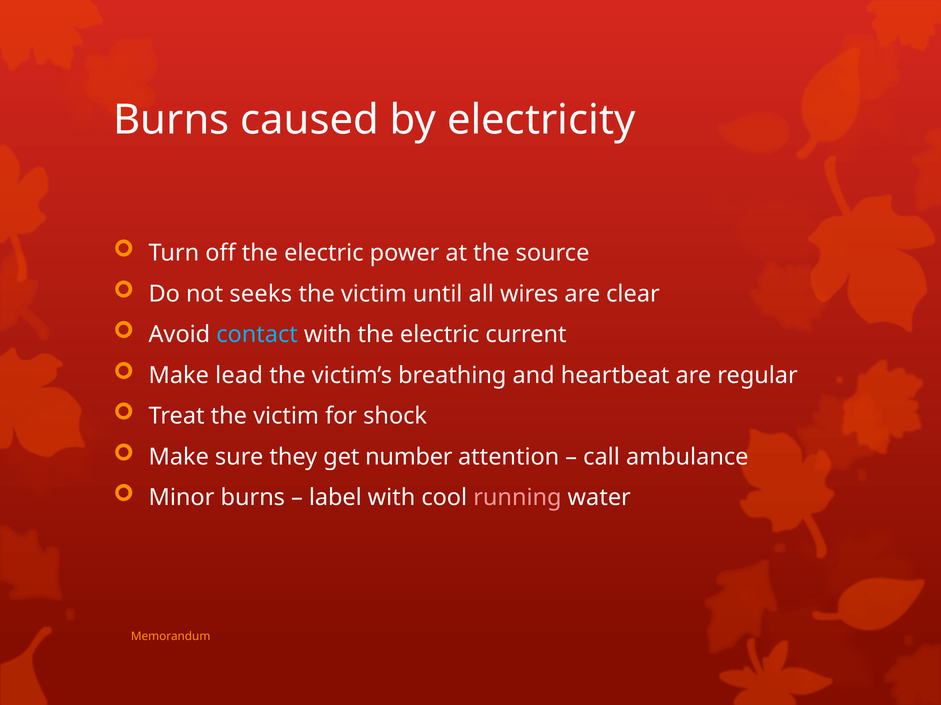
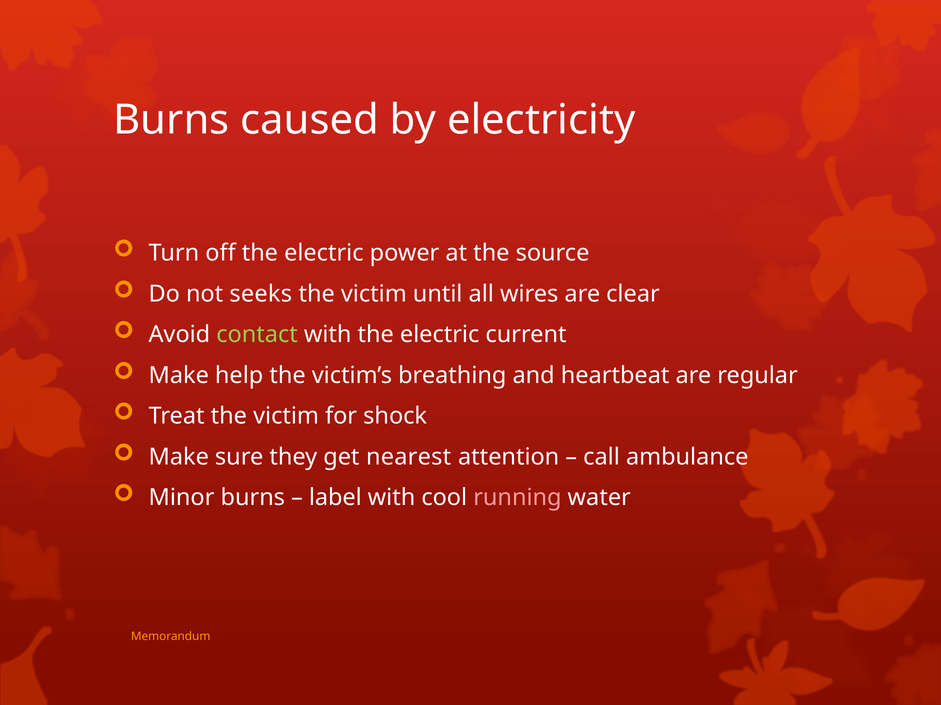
contact colour: light blue -> light green (257, 335)
lead: lead -> help (239, 376)
number: number -> nearest (409, 457)
